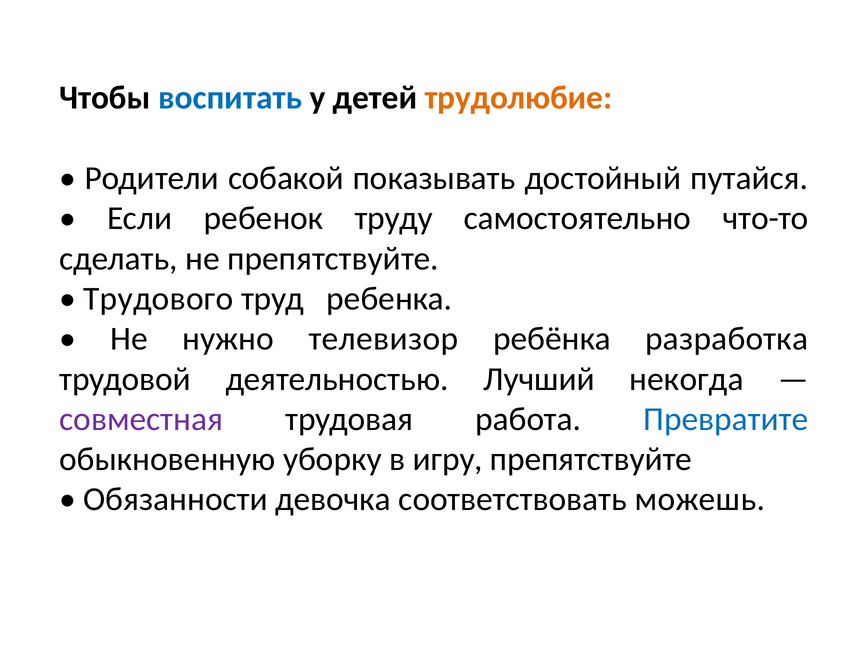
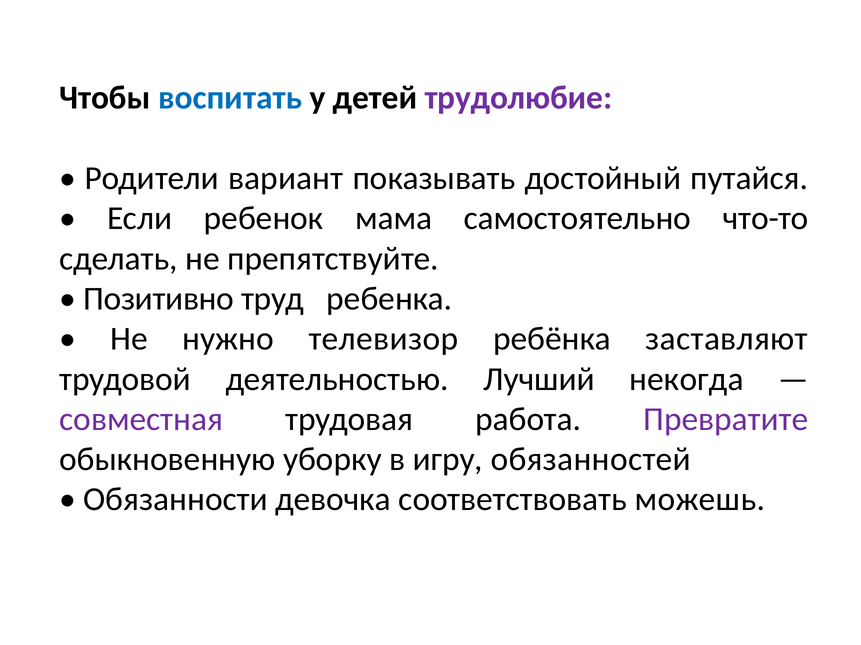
трудолюбие colour: orange -> purple (518, 98)
собакой: собакой -> вариант (286, 178)
труду: труду -> мама (394, 219)
Трудового: Трудового -> Позитивно (159, 299)
разработка: разработка -> заставляют (727, 339)
Превратите colour: blue -> purple (726, 420)
игру препятствуйте: препятствуйте -> обязанностей (591, 460)
